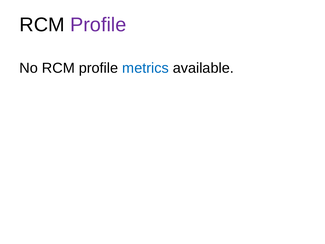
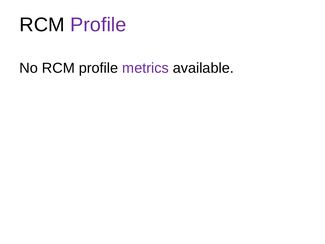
metrics colour: blue -> purple (145, 68)
